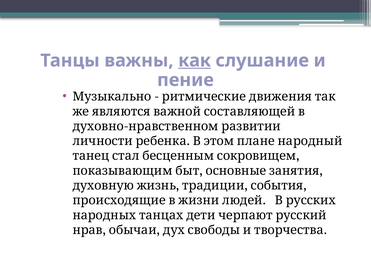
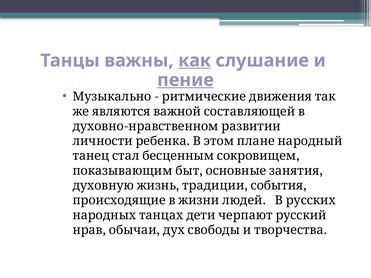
пение underline: none -> present (185, 80)
